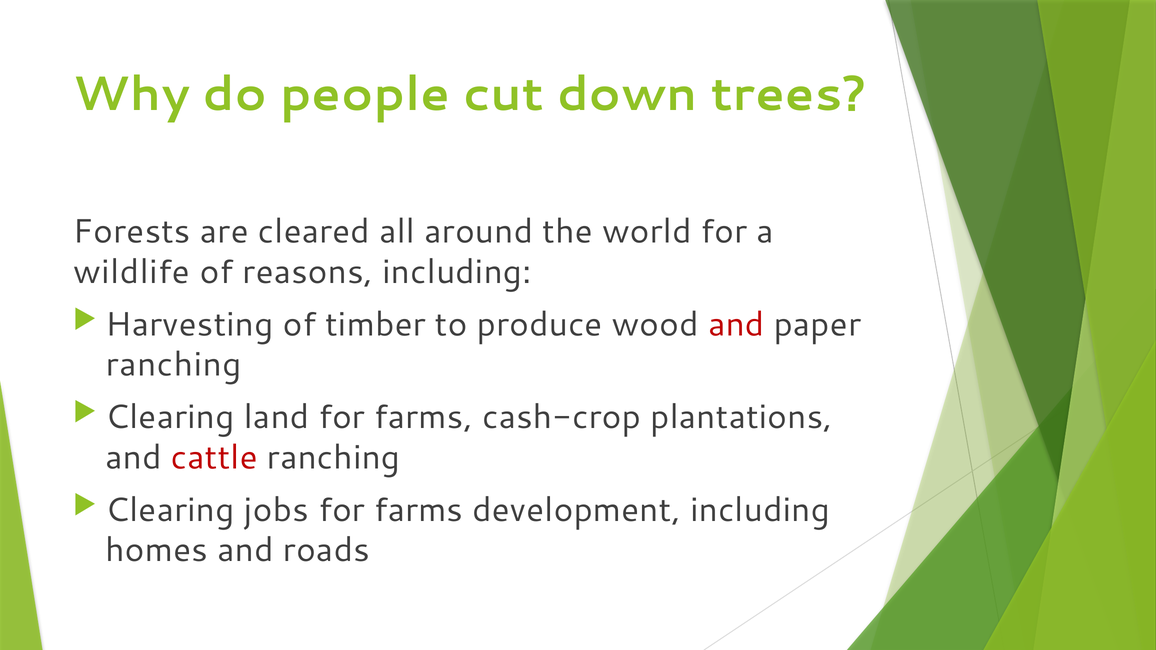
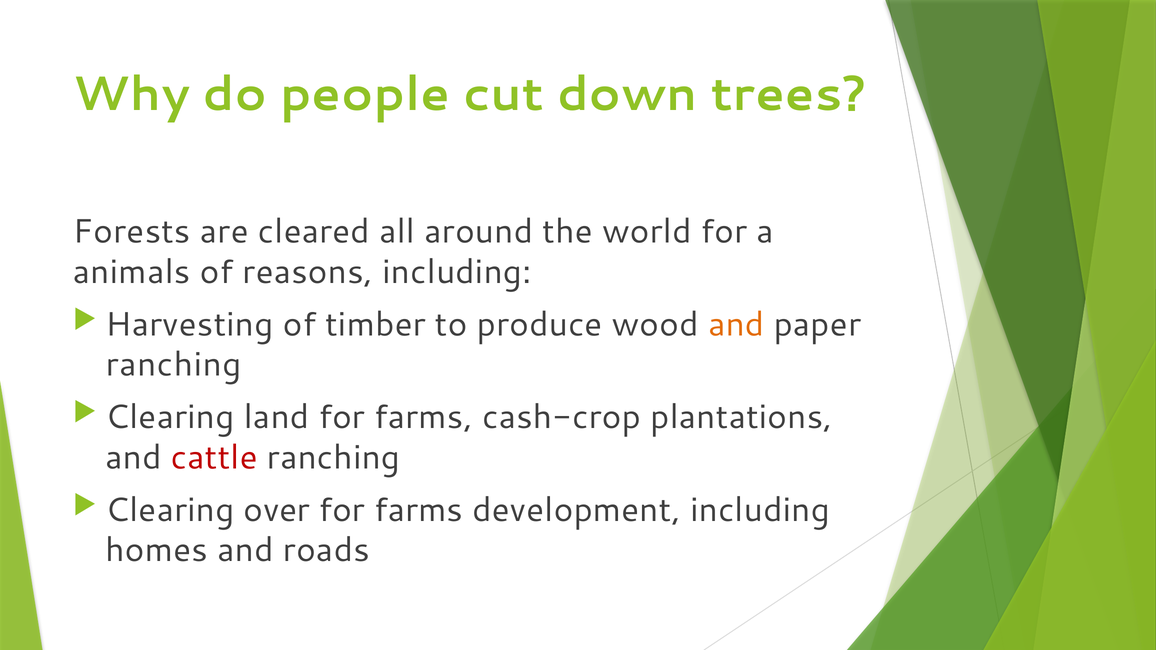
wildlife: wildlife -> animals (132, 272)
and colour: red -> orange (736, 325)
jobs: jobs -> over (277, 510)
